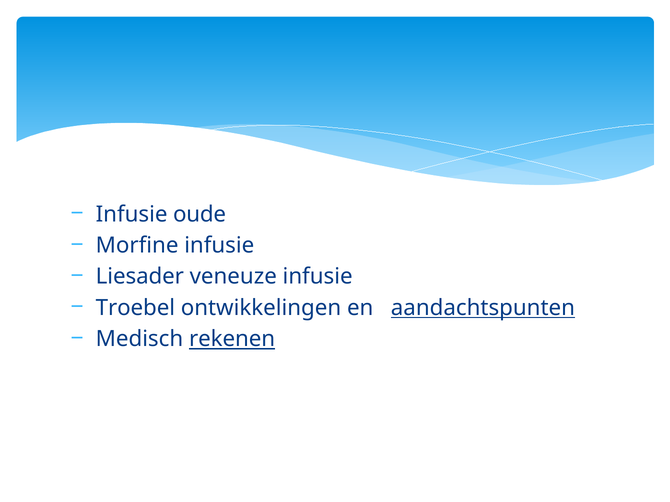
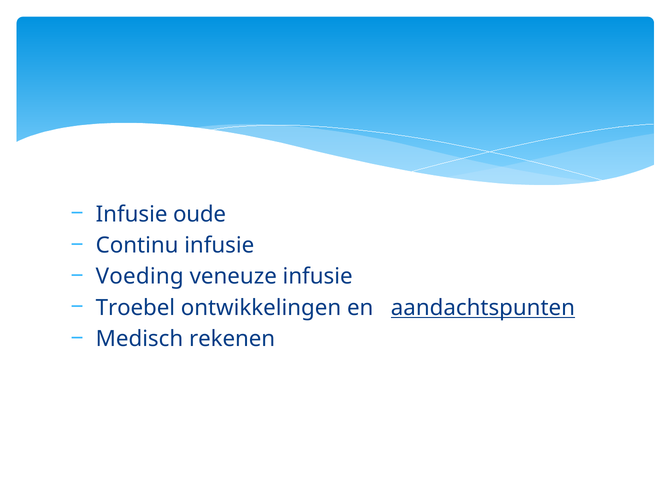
Morfine: Morfine -> Continu (137, 246)
Liesader: Liesader -> Voeding (140, 277)
rekenen underline: present -> none (232, 339)
